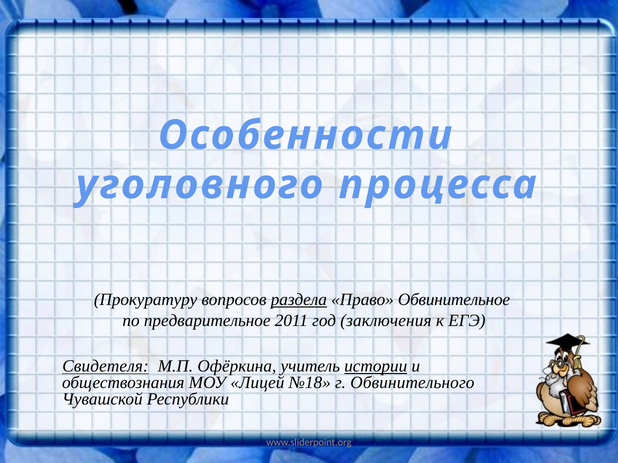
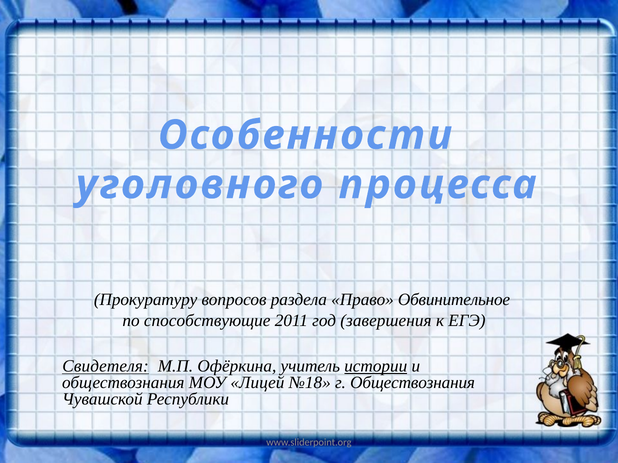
раздела underline: present -> none (299, 300)
предварительное: предварительное -> способствующие (207, 321)
заключения: заключения -> завершения (386, 321)
г Обвинительного: Обвинительного -> Обществознания (413, 383)
